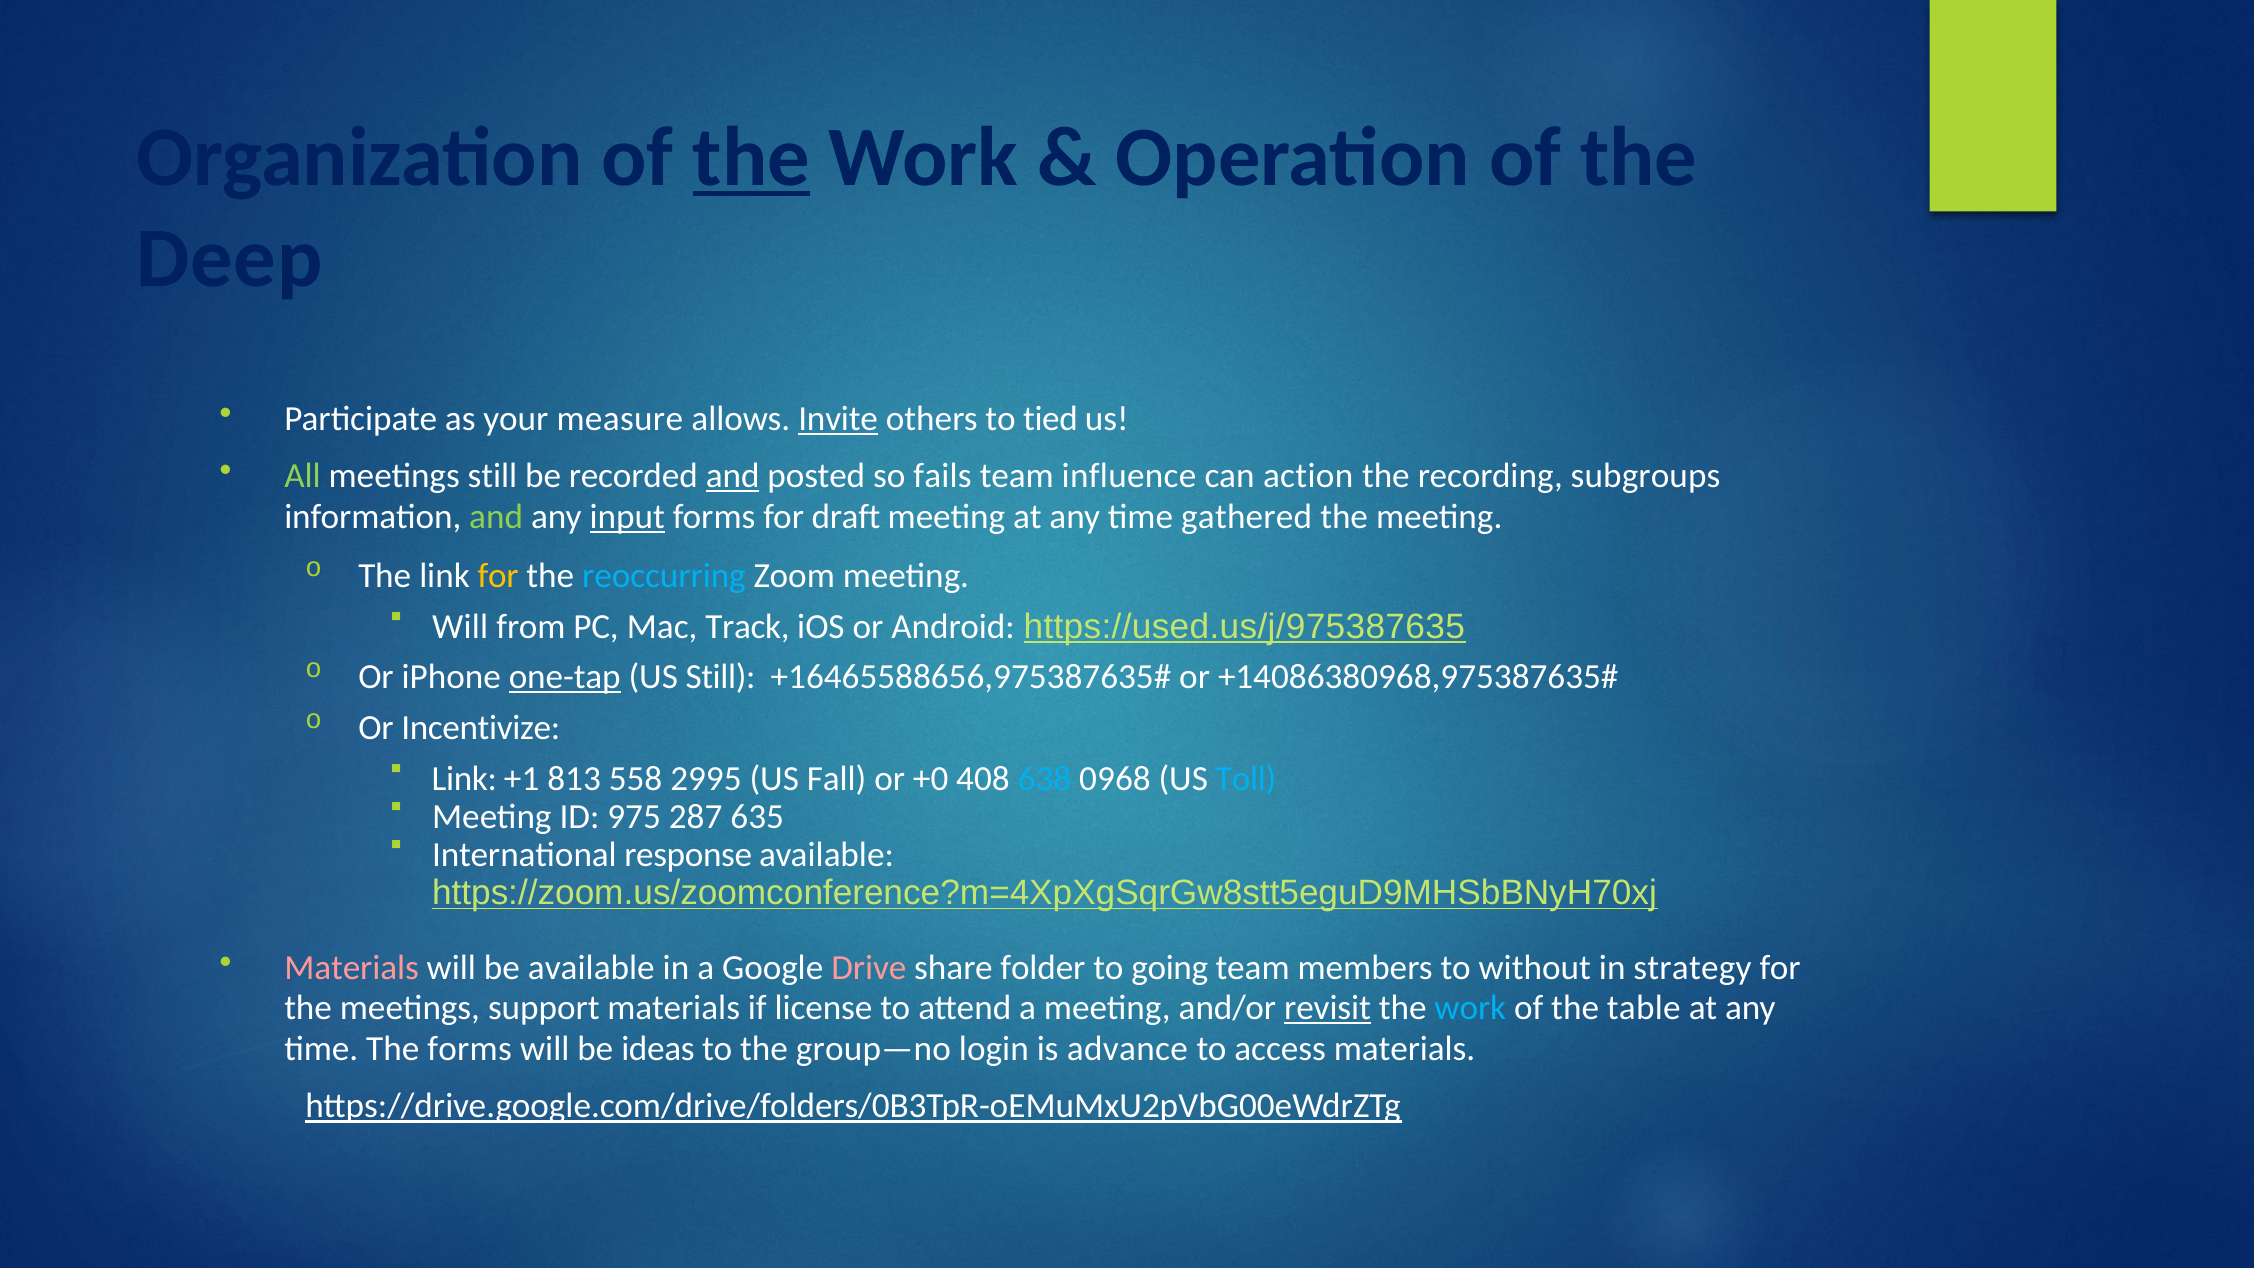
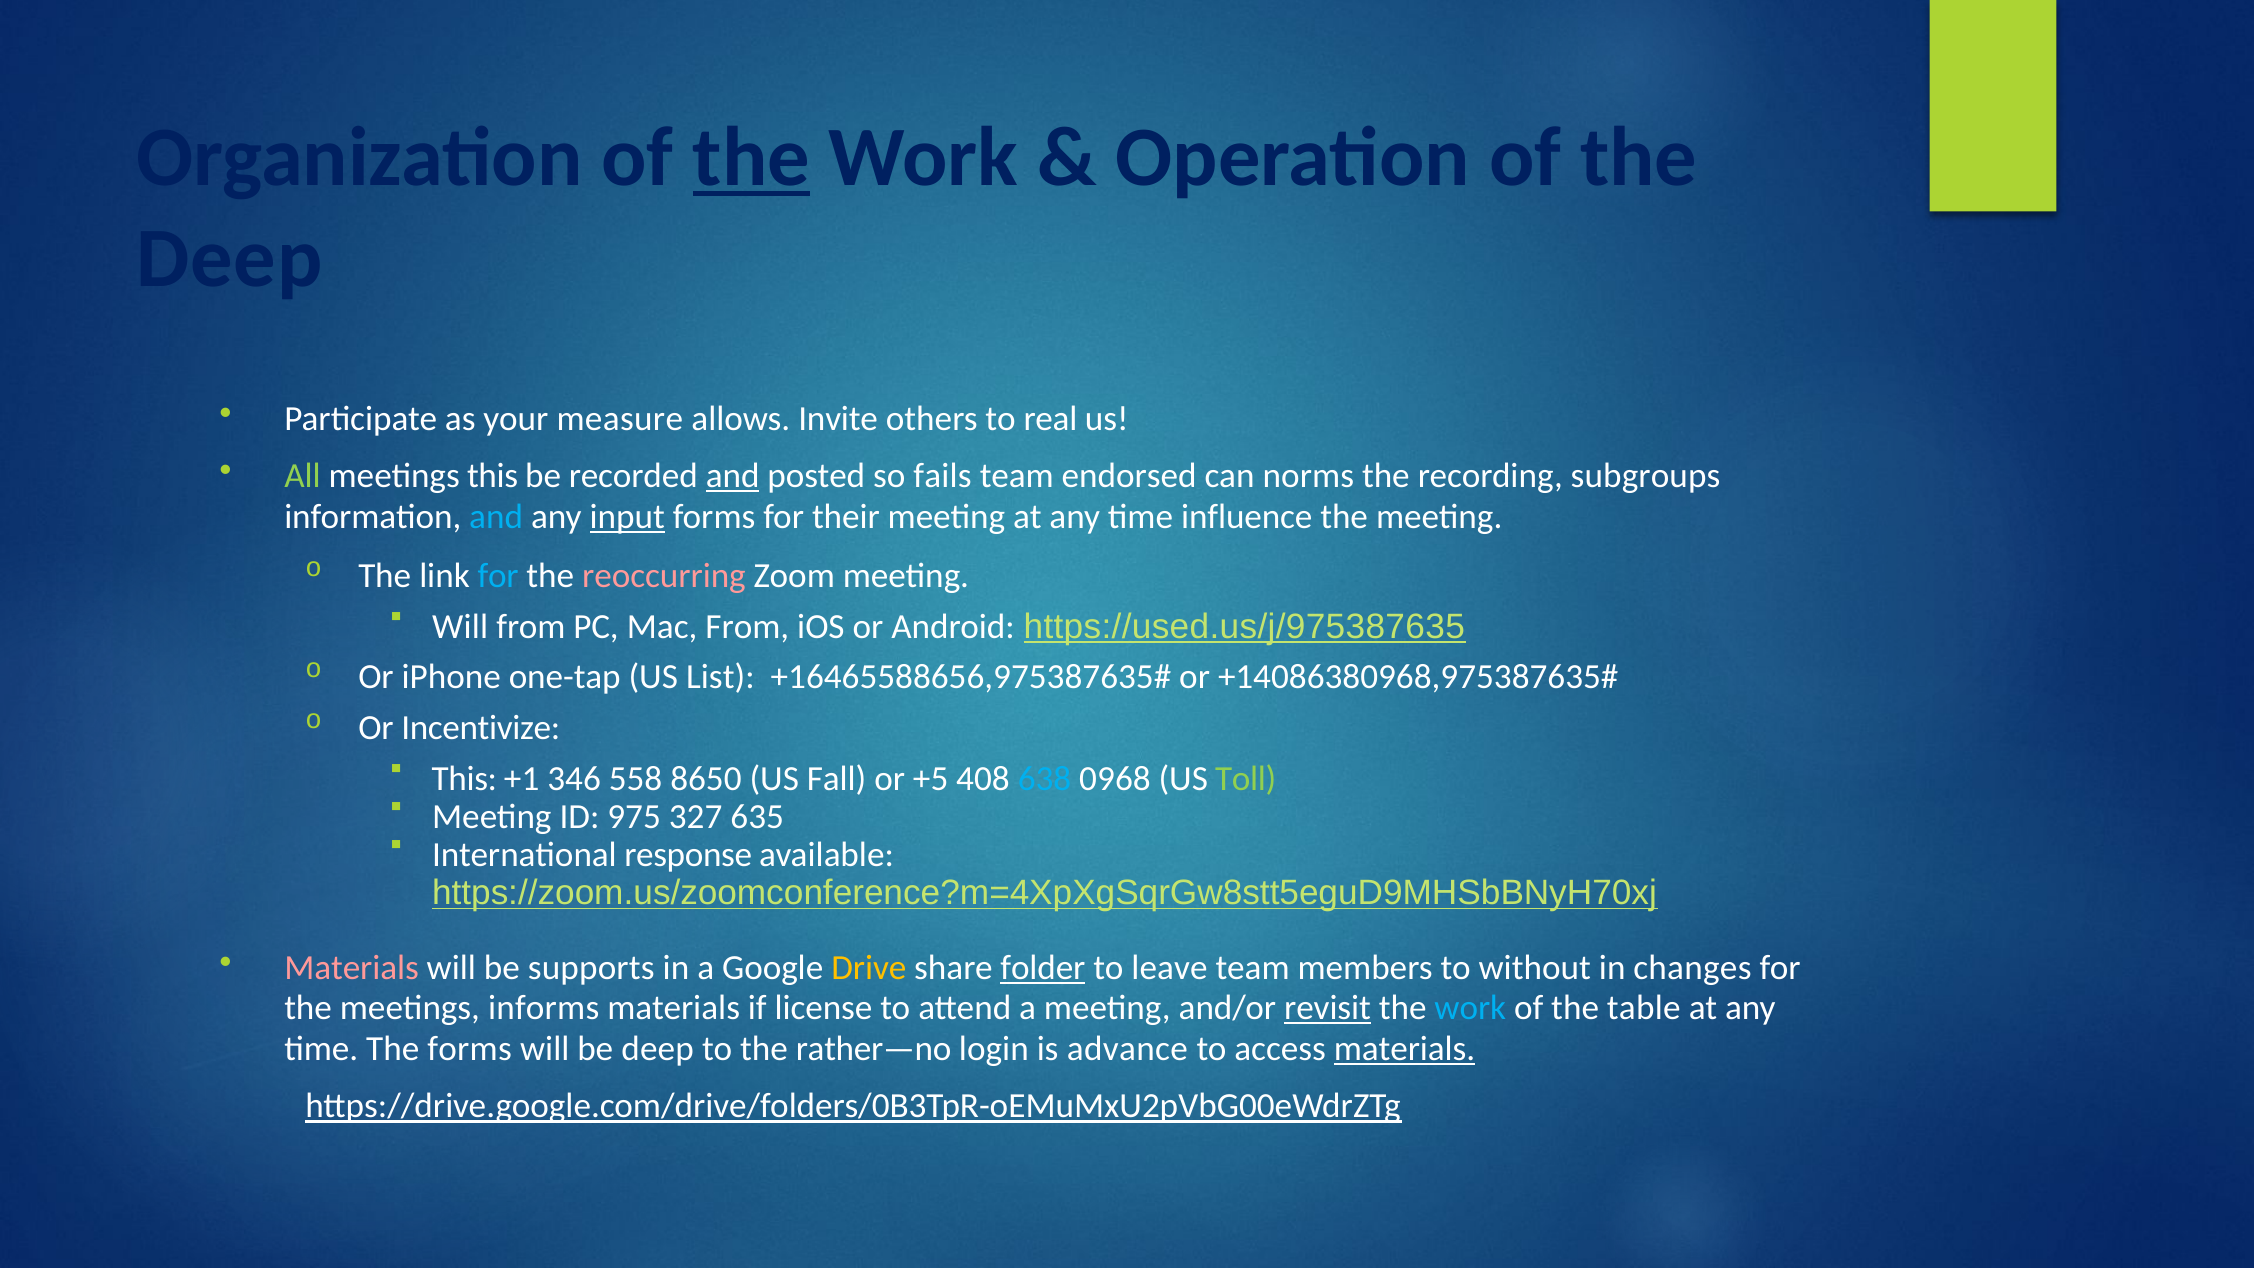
Invite underline: present -> none (838, 418)
tied: tied -> real (1050, 418)
meetings still: still -> this (493, 476)
influence: influence -> endorsed (1129, 476)
action: action -> norms (1308, 476)
and colour: light green -> light blue (496, 517)
draft: draft -> their (846, 517)
gathered: gathered -> influence (1247, 517)
for colour: yellow -> light blue (498, 576)
reoccurring colour: light blue -> pink (664, 576)
Mac Track: Track -> From (747, 626)
one-tap underline: present -> none (565, 677)
US Still: Still -> List (720, 677)
Link: Link -> This (464, 779)
813: 813 -> 346 (574, 779)
2995: 2995 -> 8650 (706, 779)
+0: +0 -> +5 (931, 779)
Toll colour: light blue -> light green (1246, 779)
287: 287 -> 327 (696, 817)
be available: available -> supports (591, 967)
Drive colour: pink -> yellow (869, 967)
folder underline: none -> present (1043, 967)
going: going -> leave (1170, 967)
strategy: strategy -> changes (1692, 967)
support: support -> informs (544, 1008)
be ideas: ideas -> deep (658, 1049)
group—no: group—no -> rather—no (874, 1049)
materials underline: none -> present (1405, 1049)
